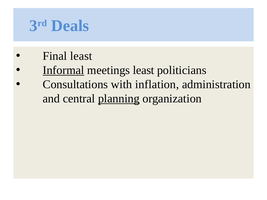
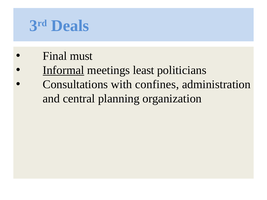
Final least: least -> must (81, 56)
inflation: inflation -> confines (157, 84)
planning underline: present -> none (119, 99)
